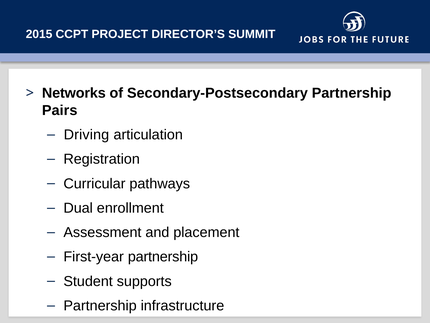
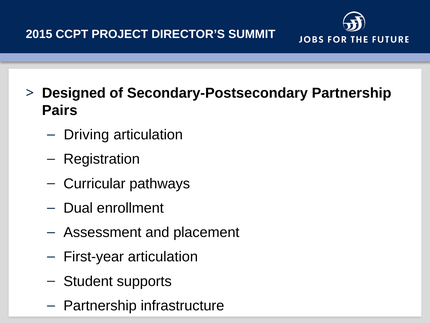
Networks: Networks -> Designed (74, 93)
First-year partnership: partnership -> articulation (163, 257)
